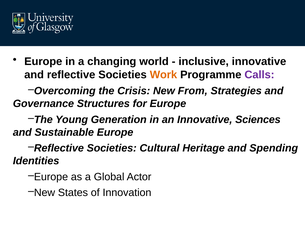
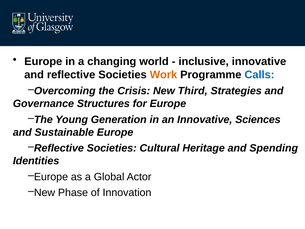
Calls colour: purple -> blue (259, 75)
From: From -> Third (193, 91)
States: States -> Phase (73, 192)
